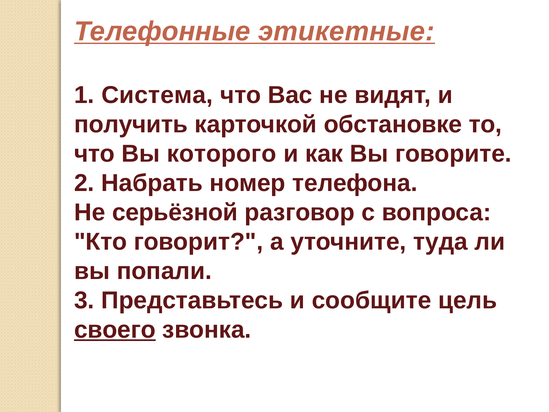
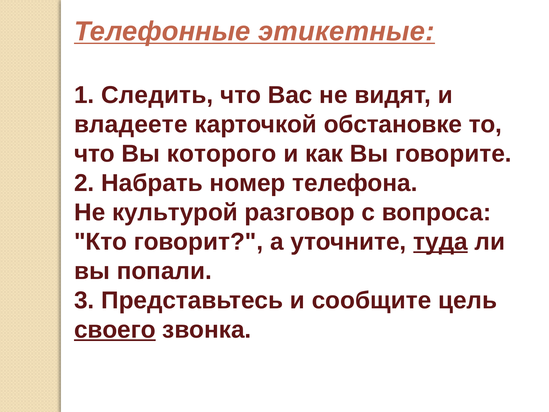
Система: Система -> Следить (157, 95)
получить: получить -> владеете (131, 124)
серьёзной: серьёзной -> культурой (175, 212)
туда underline: none -> present (440, 242)
